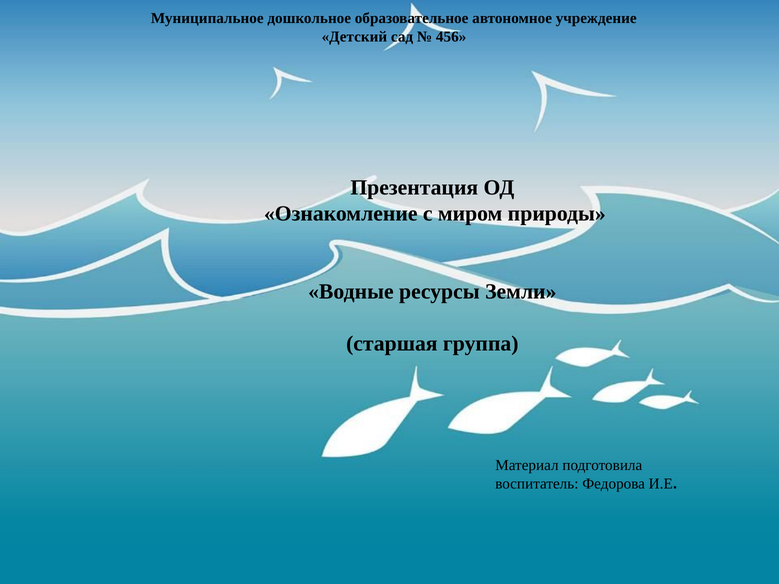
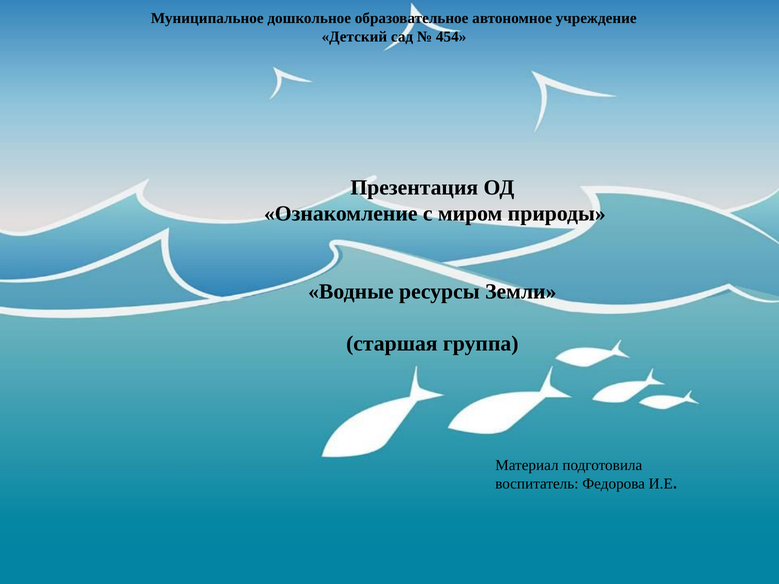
456: 456 -> 454 (451, 37)
